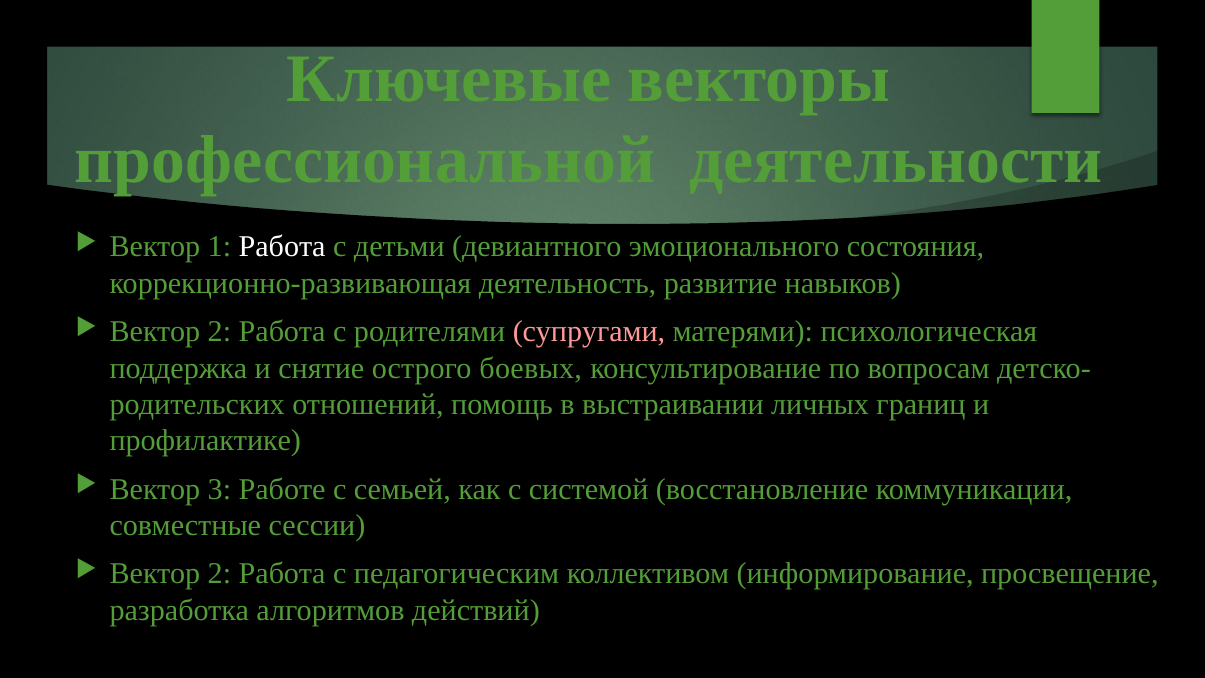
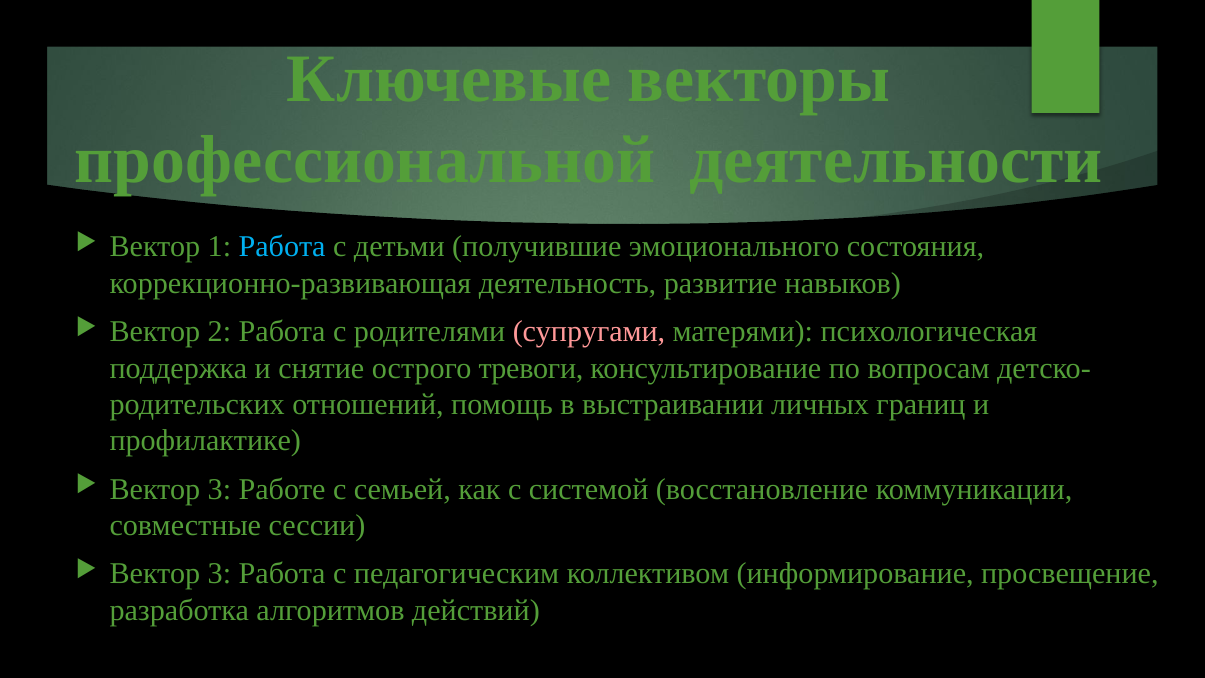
Работа colour: white -> light blue (282, 247)
девиантного: девиантного -> получившие (537, 247)
боевых: боевых -> тревоги (531, 368)
2: 2 -> 3 (219, 574)
